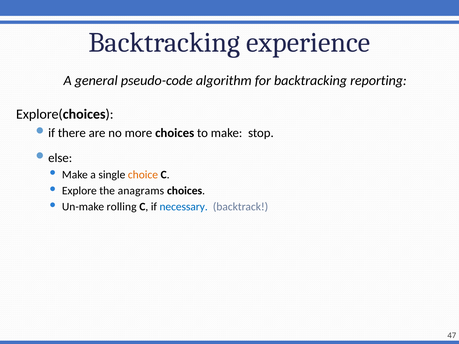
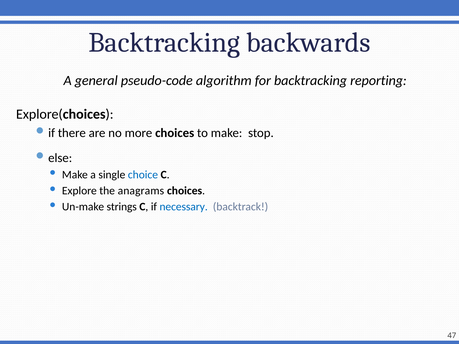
experience: experience -> backwards (308, 42)
choice colour: orange -> blue (143, 175)
rolling: rolling -> strings (122, 207)
